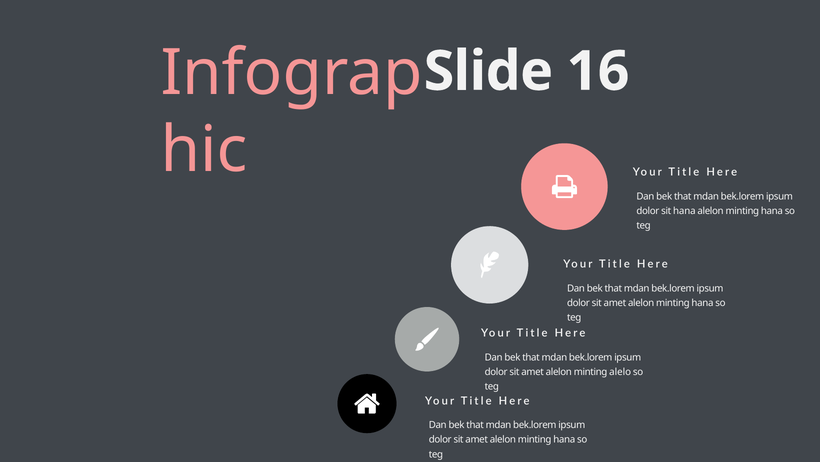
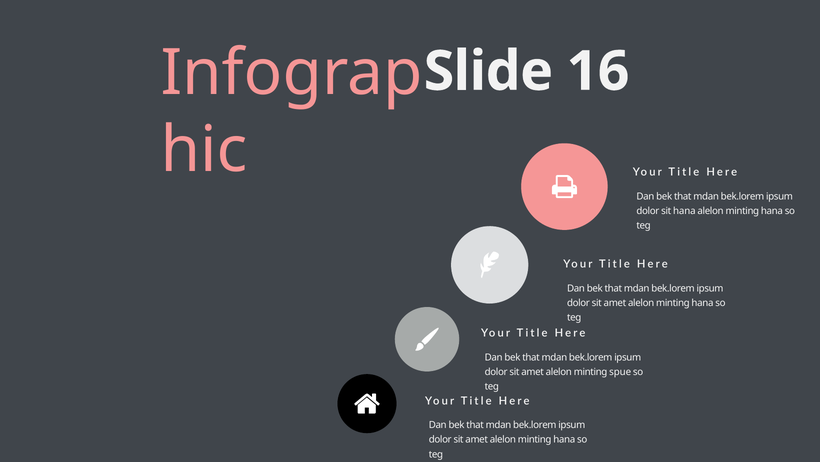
alelo: alelo -> spue (620, 371)
